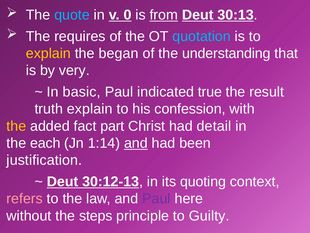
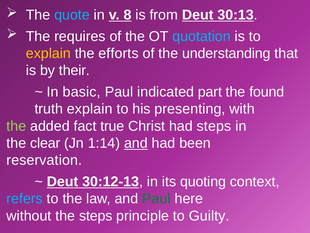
0: 0 -> 8 (127, 15)
from underline: present -> none (164, 15)
began: began -> efforts (119, 53)
very: very -> their (74, 70)
true: true -> part (210, 92)
result: result -> found (267, 92)
confession: confession -> presenting (190, 109)
the colour: yellow -> light green (16, 126)
part: part -> true (112, 126)
had detail: detail -> steps (214, 126)
each: each -> clear (45, 143)
justification: justification -> reservation (44, 160)
refers colour: pink -> light blue (25, 198)
Paul colour: purple -> green (156, 198)
